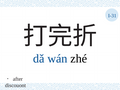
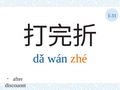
zhé colour: black -> orange (79, 59)
